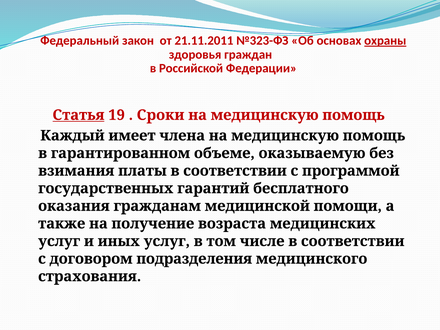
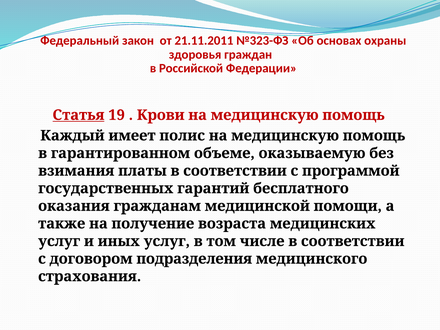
охраны underline: present -> none (385, 41)
Сроки: Сроки -> Крови (161, 115)
члена: члена -> полис (182, 136)
